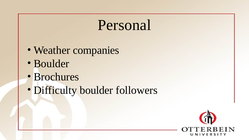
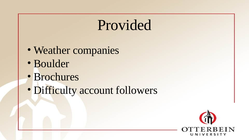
Personal: Personal -> Provided (125, 25)
Difficulty boulder: boulder -> account (96, 90)
